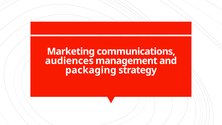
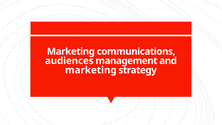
packaging: packaging -> marketing (91, 70)
